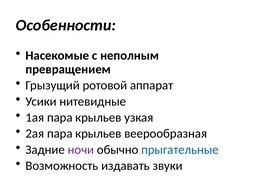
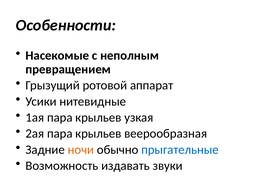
ночи colour: purple -> orange (81, 150)
